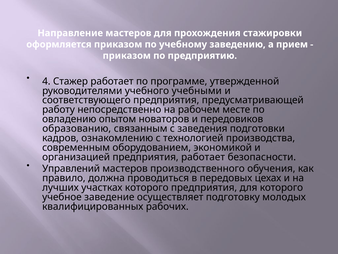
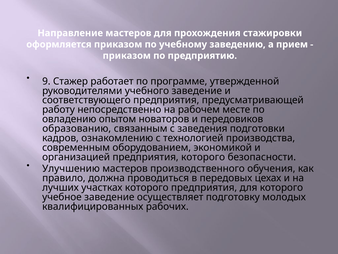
4: 4 -> 9 (46, 81)
учебного учебными: учебными -> заведение (197, 91)
предприятия работает: работает -> которого (203, 157)
Управлений: Управлений -> Улучшению (71, 168)
